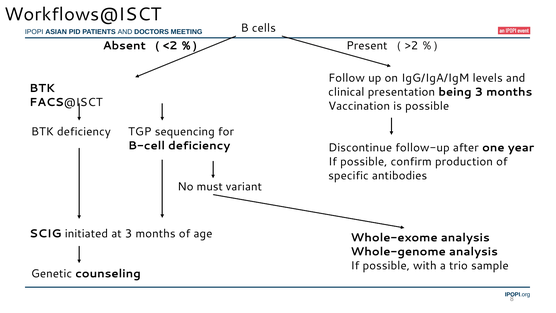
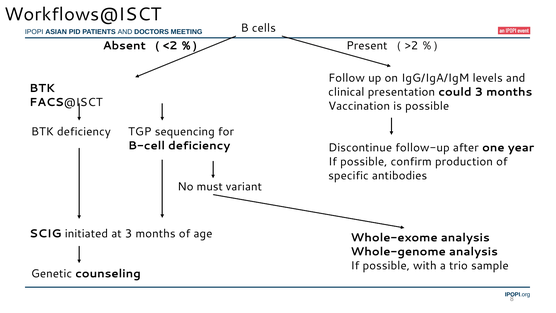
being: being -> could (455, 92)
